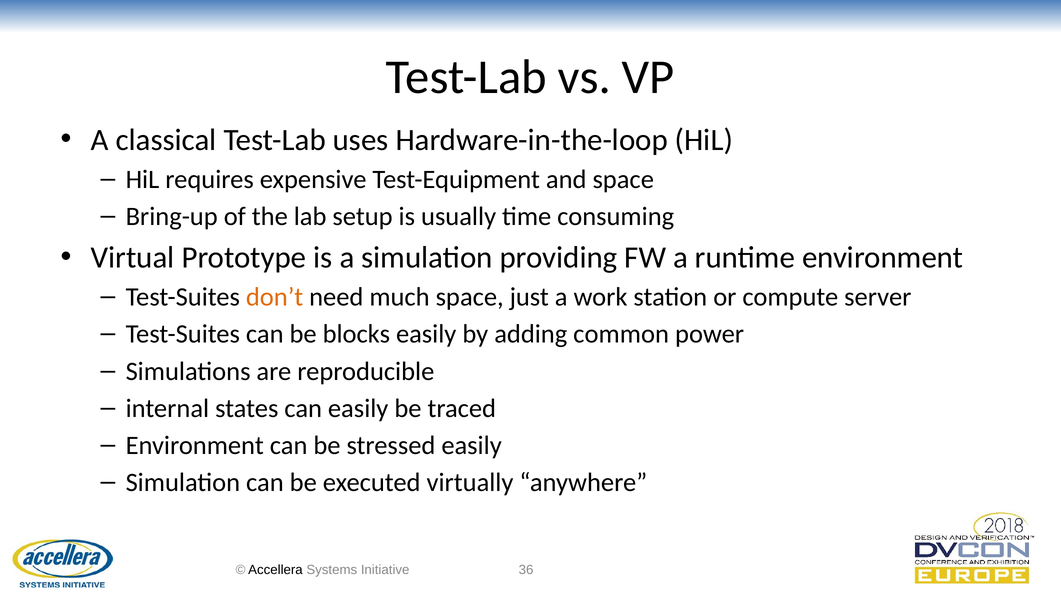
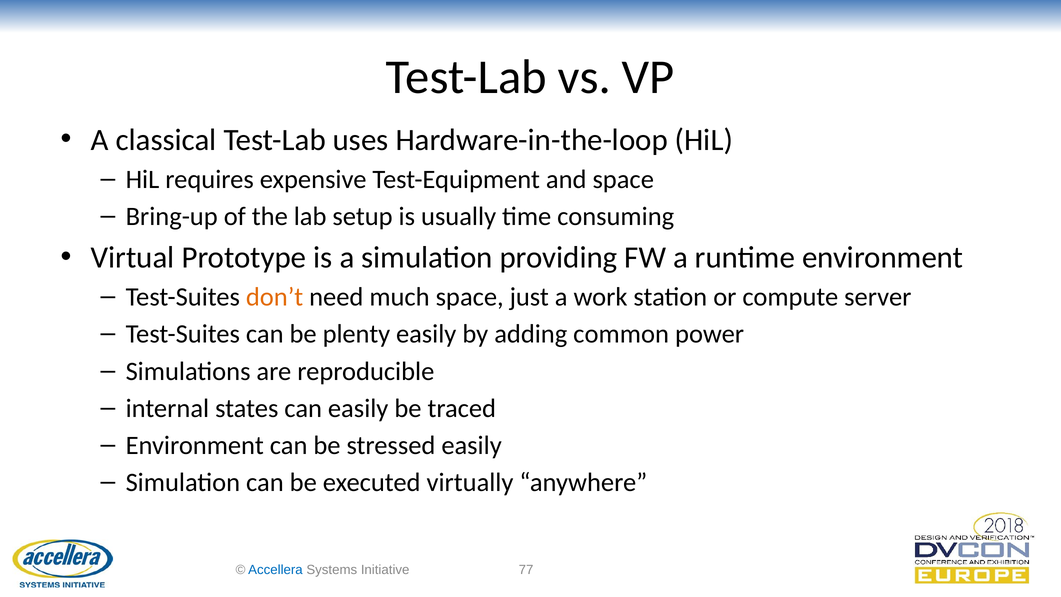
blocks: blocks -> plenty (356, 334)
Accellera colour: black -> blue (275, 570)
36: 36 -> 77 (526, 570)
